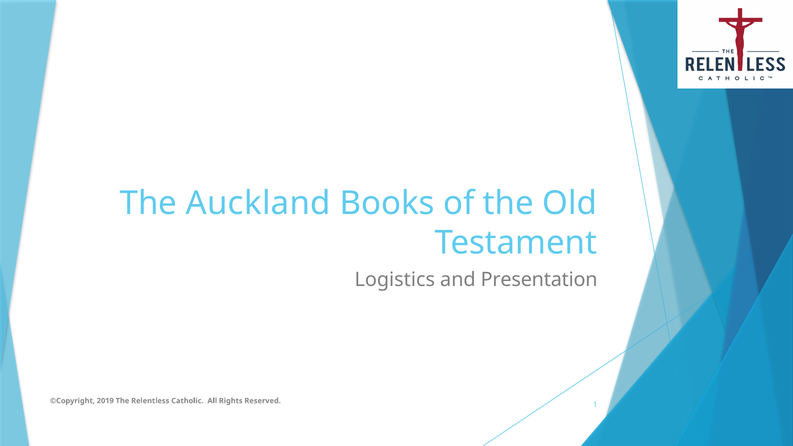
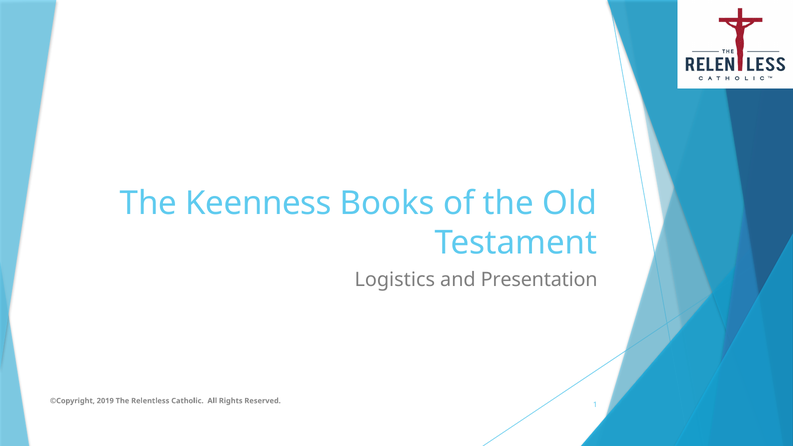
Auckland: Auckland -> Keenness (259, 203)
